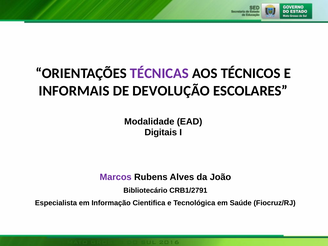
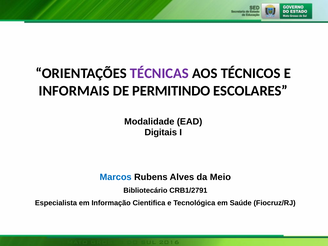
DEVOLUÇÃO: DEVOLUÇÃO -> PERMITINDO (171, 91)
Marcos colour: purple -> blue (116, 177)
João: João -> Meio (220, 177)
